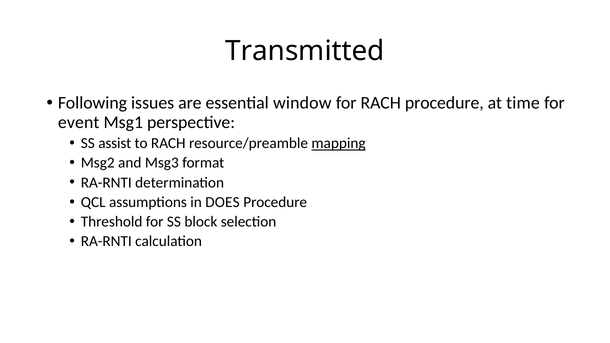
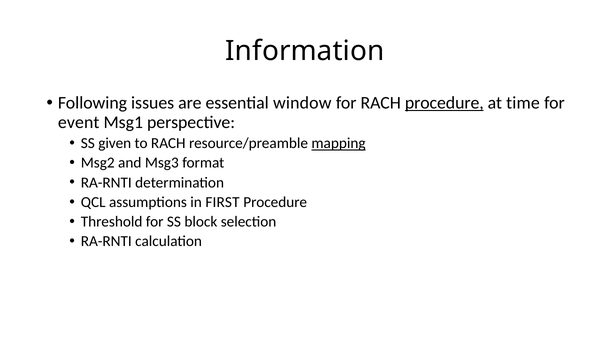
Transmitted: Transmitted -> Information (305, 51)
procedure underline: none -> present (444, 103)
assist: assist -> given (115, 143)
DOES: DOES -> FIRST (222, 202)
